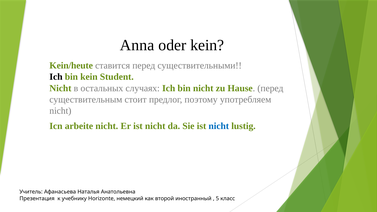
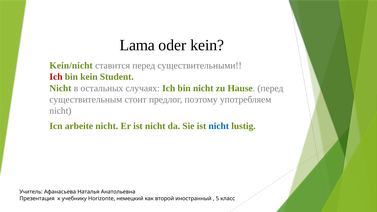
Anna: Anna -> Lama (137, 45)
Kein/heute: Kein/heute -> Kein/nicht (71, 66)
Ich colour: black -> red (56, 77)
